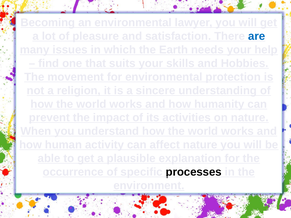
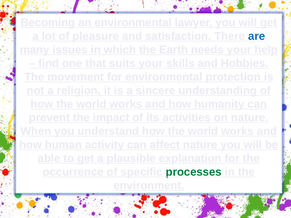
processes colour: black -> green (194, 172)
